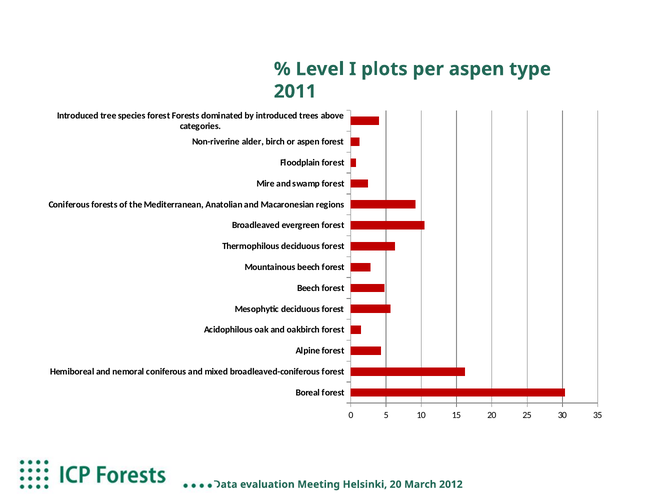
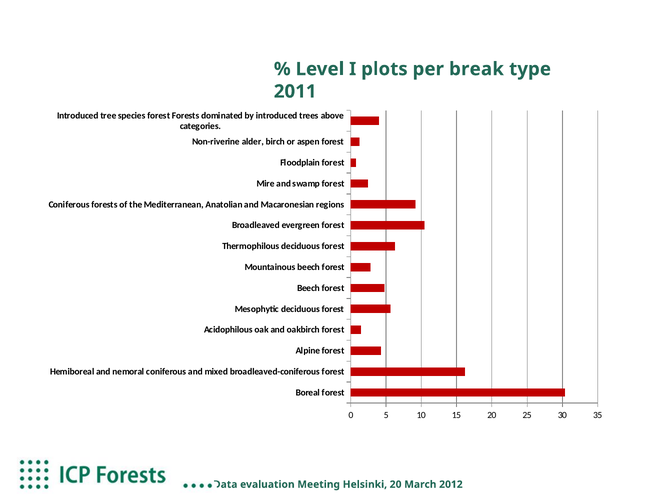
per aspen: aspen -> break (476, 69)
